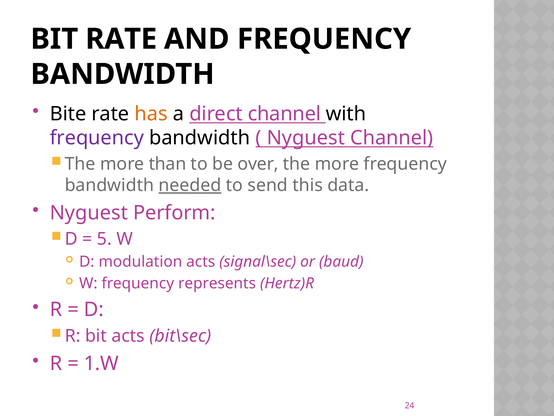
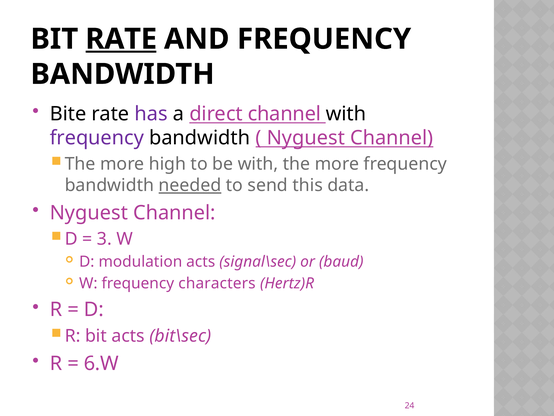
RATE underline: none -> present (121, 39)
has colour: orange -> purple (151, 114)
than: than -> high (167, 164)
be over: over -> with (258, 164)
Perform: Perform -> Channel (174, 213)
5: 5 -> 3 (104, 239)
represents: represents -> characters (217, 283)
1.W: 1.W -> 6.W (101, 363)
